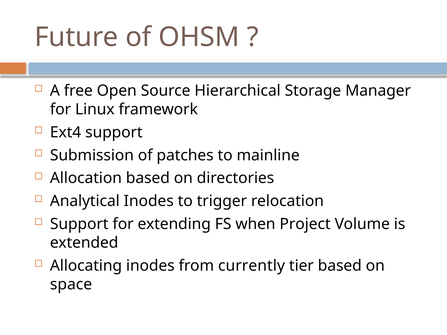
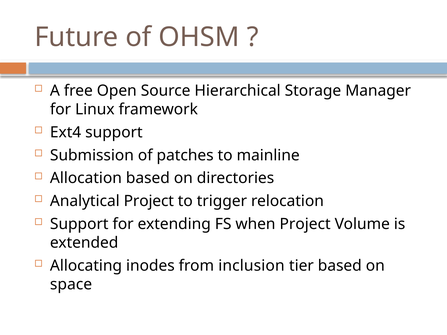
Analytical Inodes: Inodes -> Project (149, 201)
currently: currently -> inclusion (251, 266)
